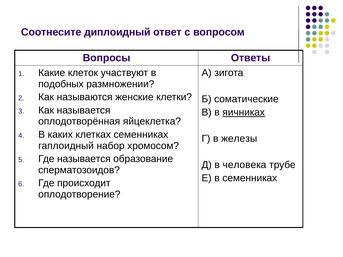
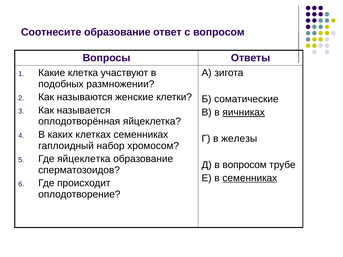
Соотнесите диплоидный: диплоидный -> образование (117, 32)
клеток: клеток -> клетка (83, 73)
Где называется: называется -> яйцеклетка (84, 159)
в человека: человека -> вопросом (245, 165)
семенниках underline: none -> present (250, 178)
